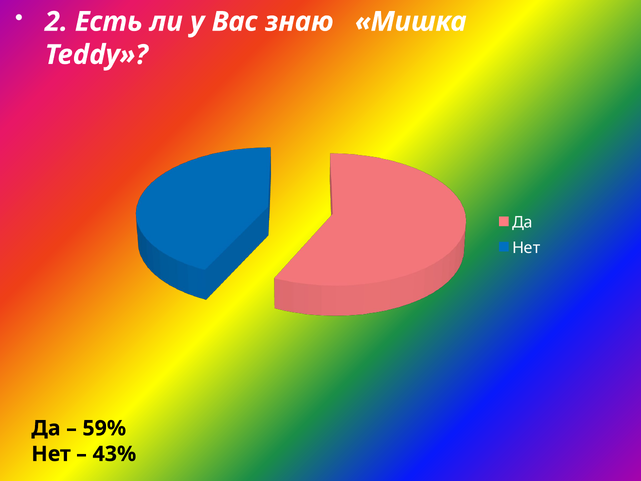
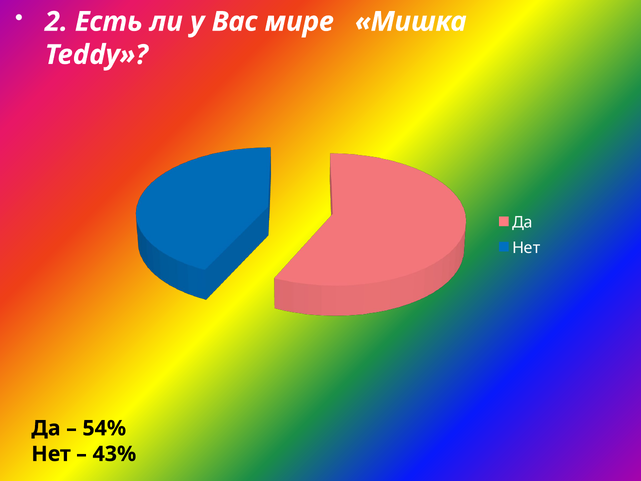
знаю: знаю -> мире (299, 22)
59%: 59% -> 54% (104, 428)
